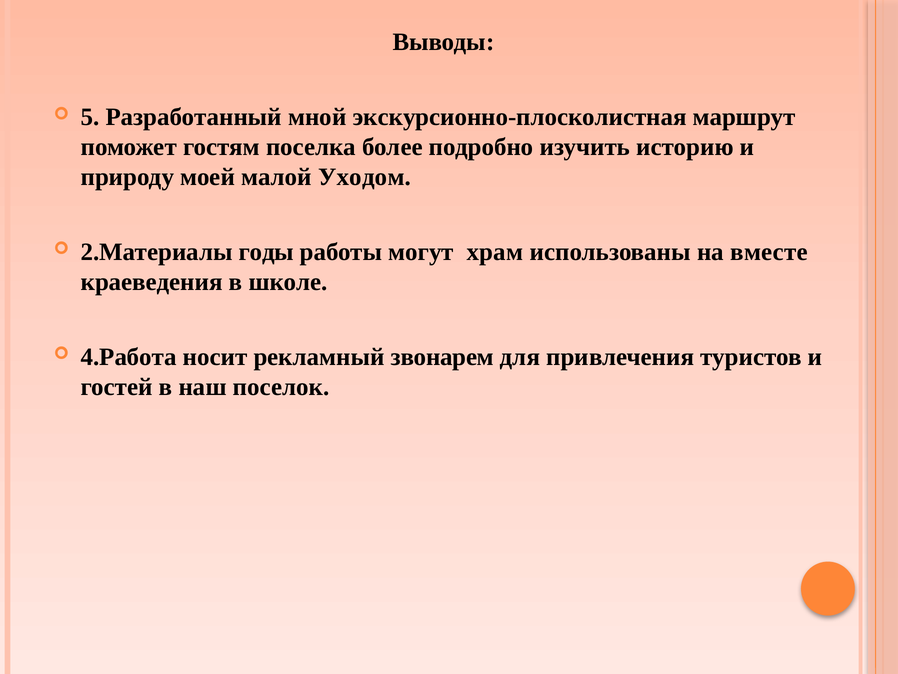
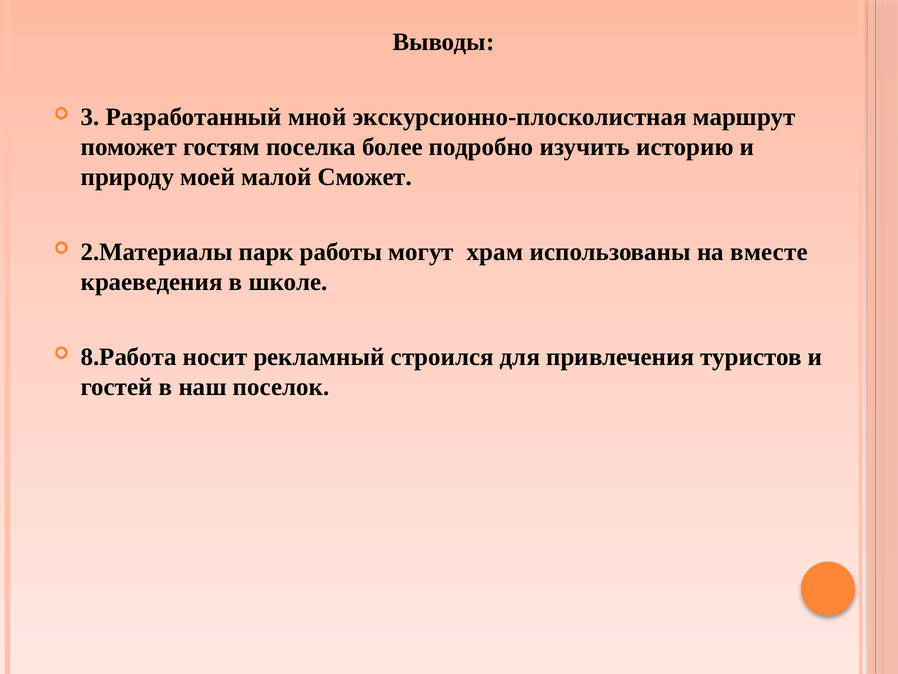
5: 5 -> 3 (90, 117)
Уходом: Уходом -> Сможет (365, 177)
годы: годы -> парк (266, 252)
4.Работа: 4.Работа -> 8.Работа (129, 357)
звонарем: звонарем -> строился (442, 357)
